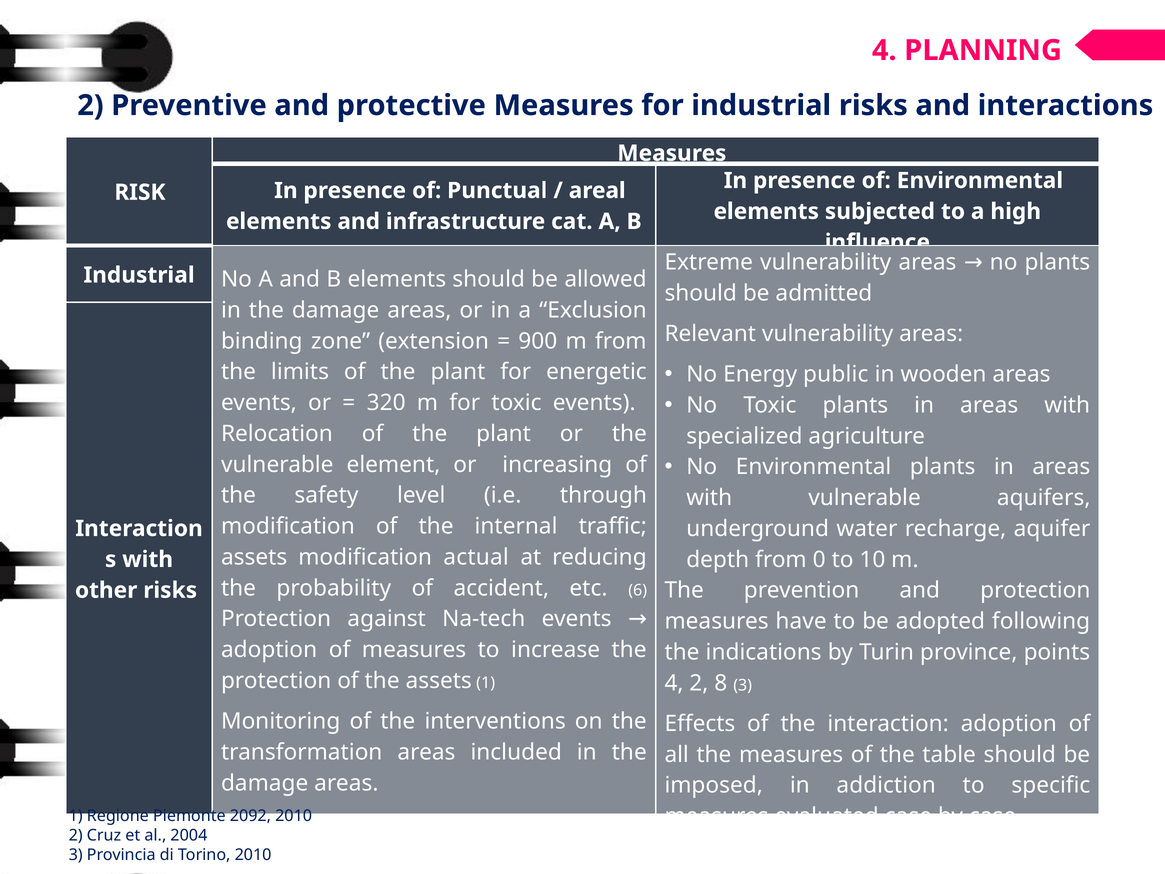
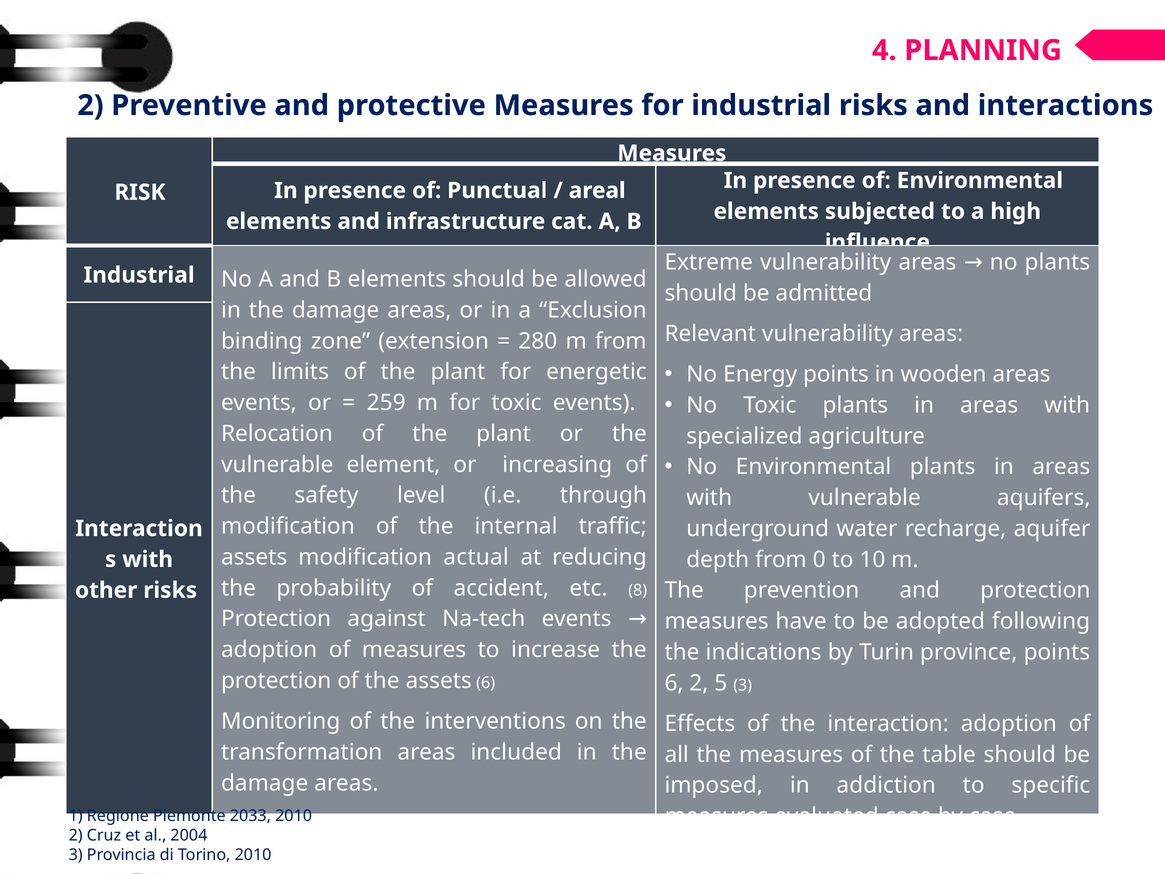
900: 900 -> 280 (538, 341)
Energy public: public -> points (836, 374)
320: 320 -> 259 (386, 403)
6: 6 -> 8 (638, 590)
assets 1: 1 -> 6 (486, 683)
4: 4 -> 6 (674, 683)
8: 8 -> 5 (721, 683)
2092: 2092 -> 2033 (250, 816)
